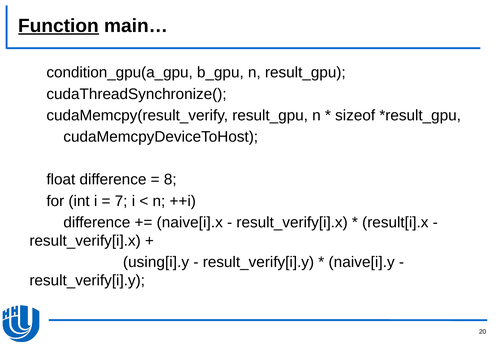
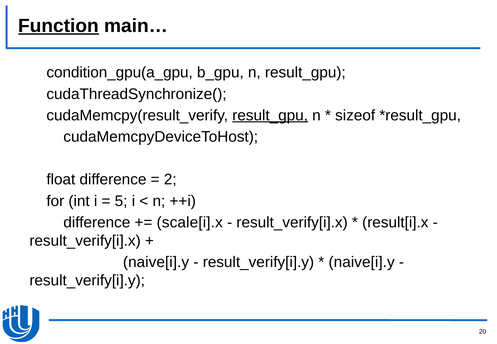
result_gpu underline: none -> present (270, 115)
8: 8 -> 2 (170, 180)
7: 7 -> 5 (121, 201)
naive[i].x: naive[i].x -> scale[i].x (190, 223)
using[i].y: using[i].y -> naive[i].y (156, 262)
